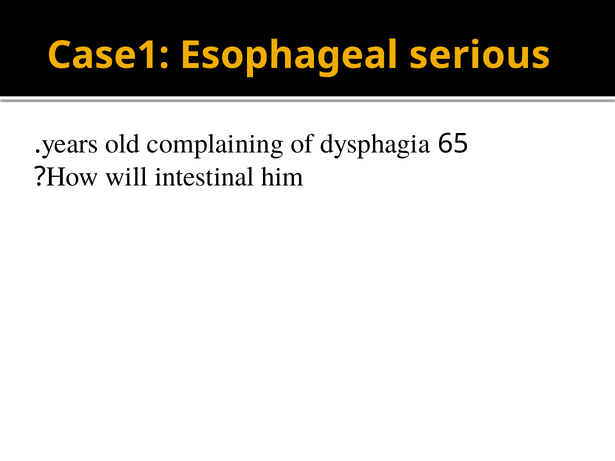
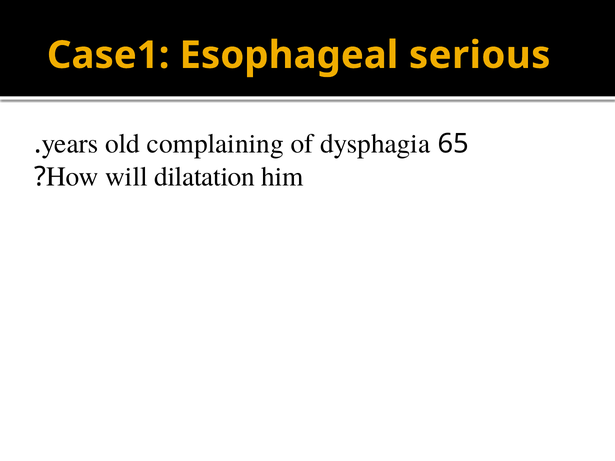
intestinal: intestinal -> dilatation (205, 177)
